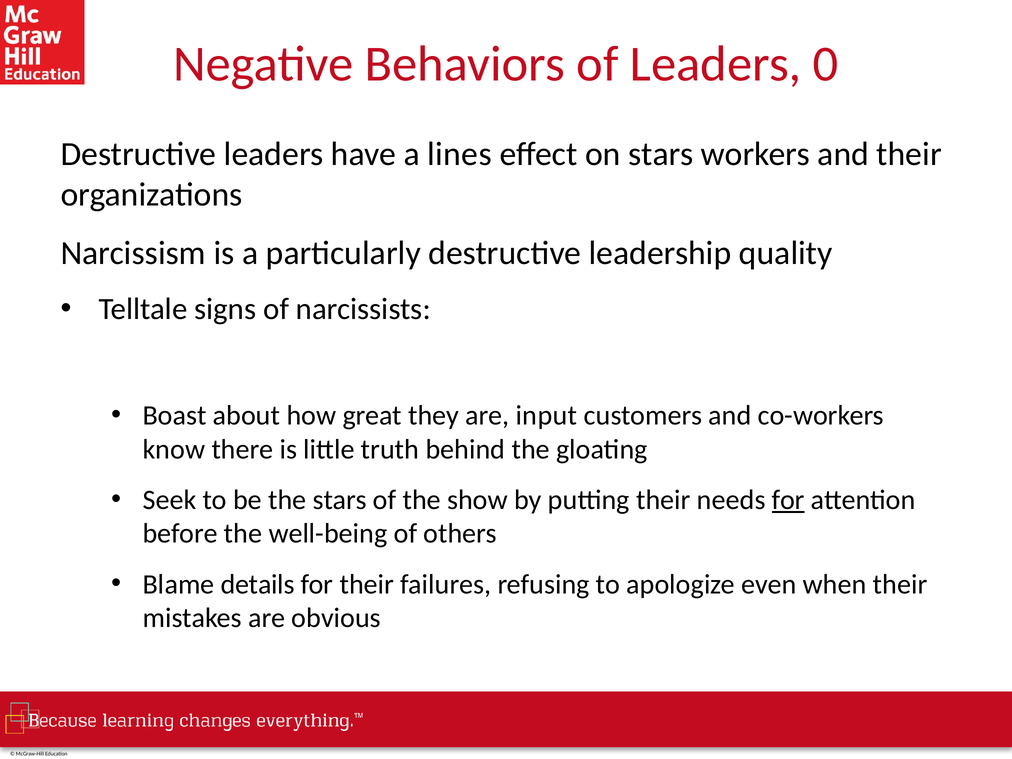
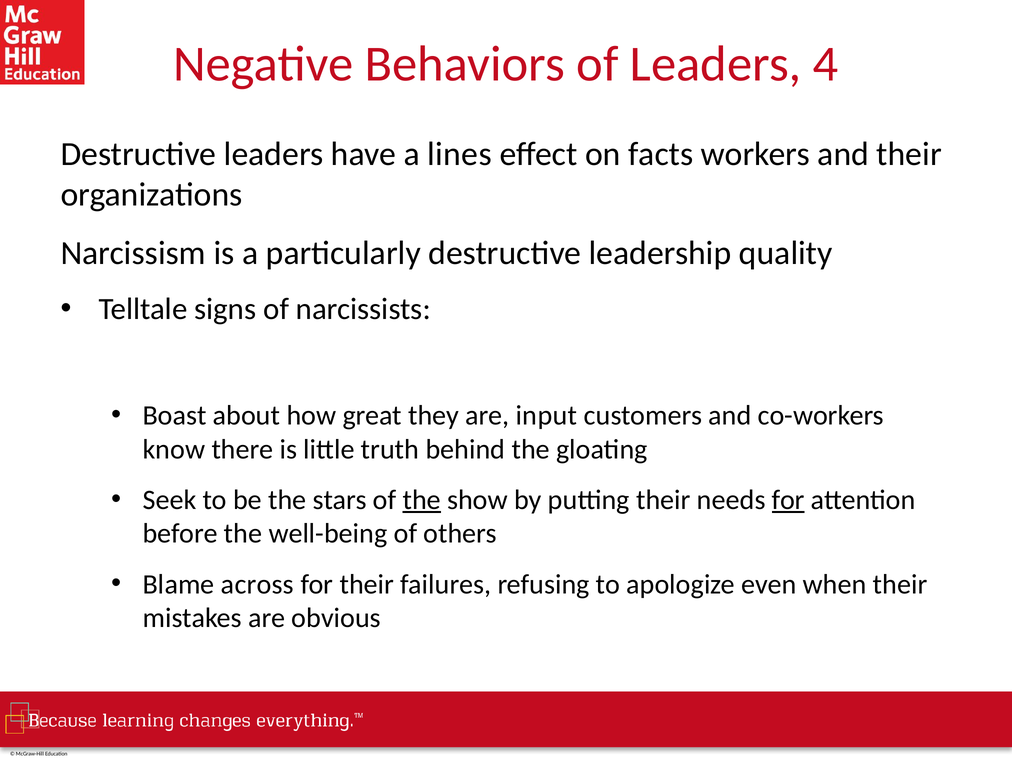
0: 0 -> 4 (826, 64)
on stars: stars -> facts (661, 154)
the underline: none -> present (422, 500)
details: details -> across (257, 584)
